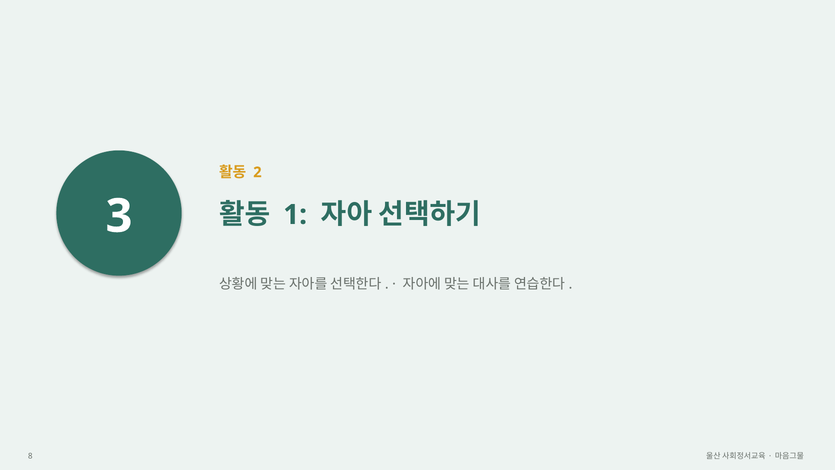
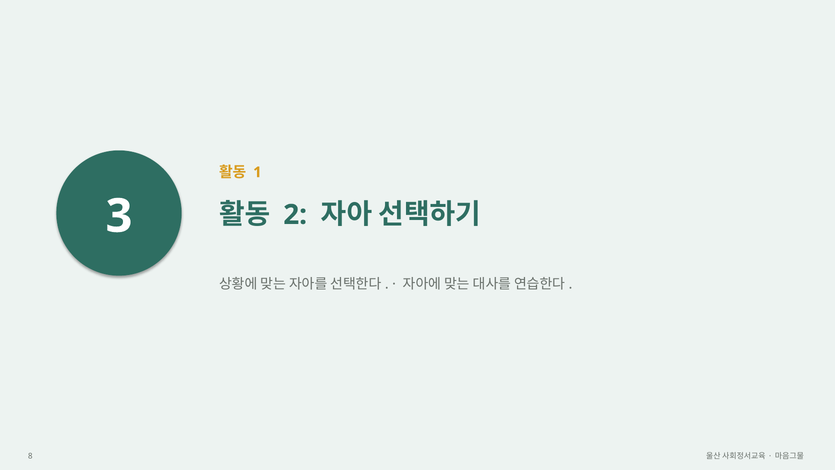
2: 2 -> 1 (257, 172)
1: 1 -> 2 (295, 215)
